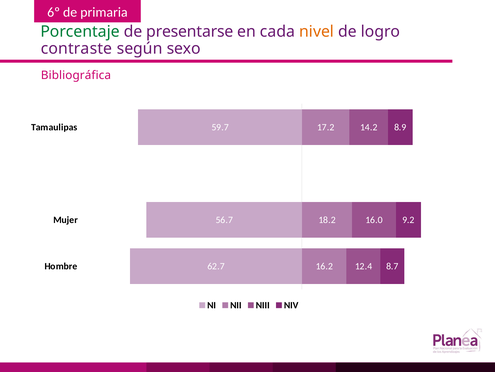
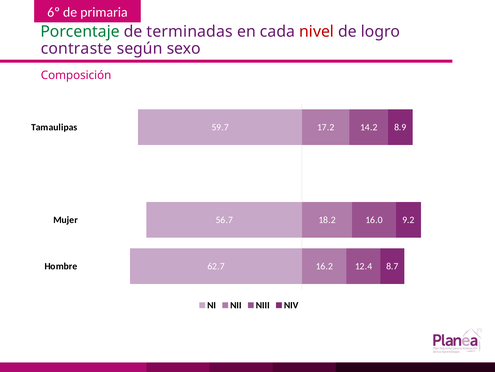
presentarse: presentarse -> terminadas (190, 32)
nivel colour: orange -> red (317, 32)
Bibliográfica: Bibliográfica -> Composición (76, 75)
